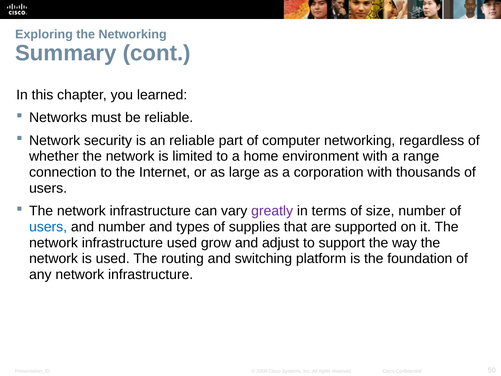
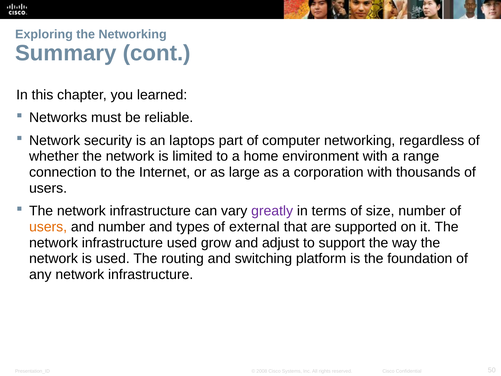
an reliable: reliable -> laptops (192, 140)
users colour: blue -> orange (48, 227)
supplies: supplies -> external (254, 227)
